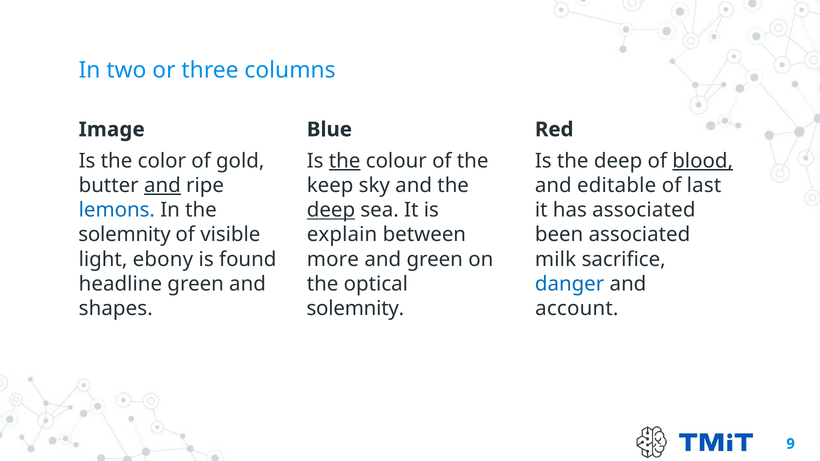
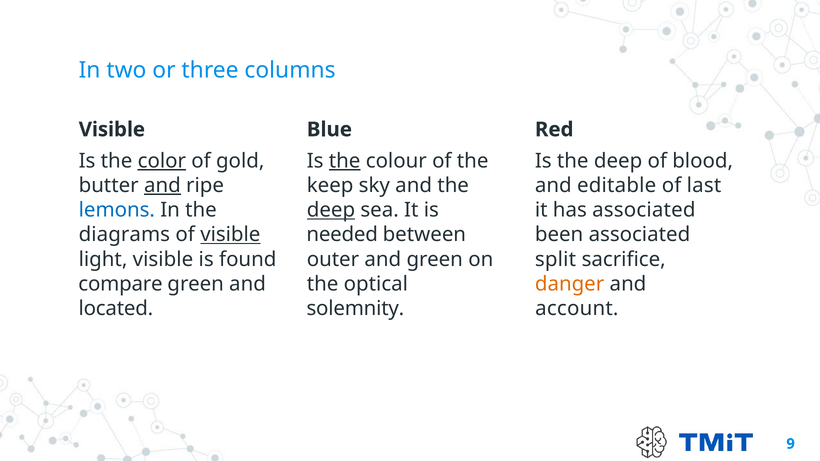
Image: Image -> Visible (112, 130)
color underline: none -> present (162, 161)
blood underline: present -> none (703, 161)
solemnity: solemnity -> diagrams (124, 235)
visible underline: none -> present (230, 235)
explain: explain -> needed (342, 235)
light ebony: ebony -> visible (163, 259)
more: more -> outer (333, 259)
milk: milk -> split (556, 259)
headline: headline -> compare (121, 284)
danger colour: blue -> orange (570, 284)
shapes: shapes -> located (116, 309)
